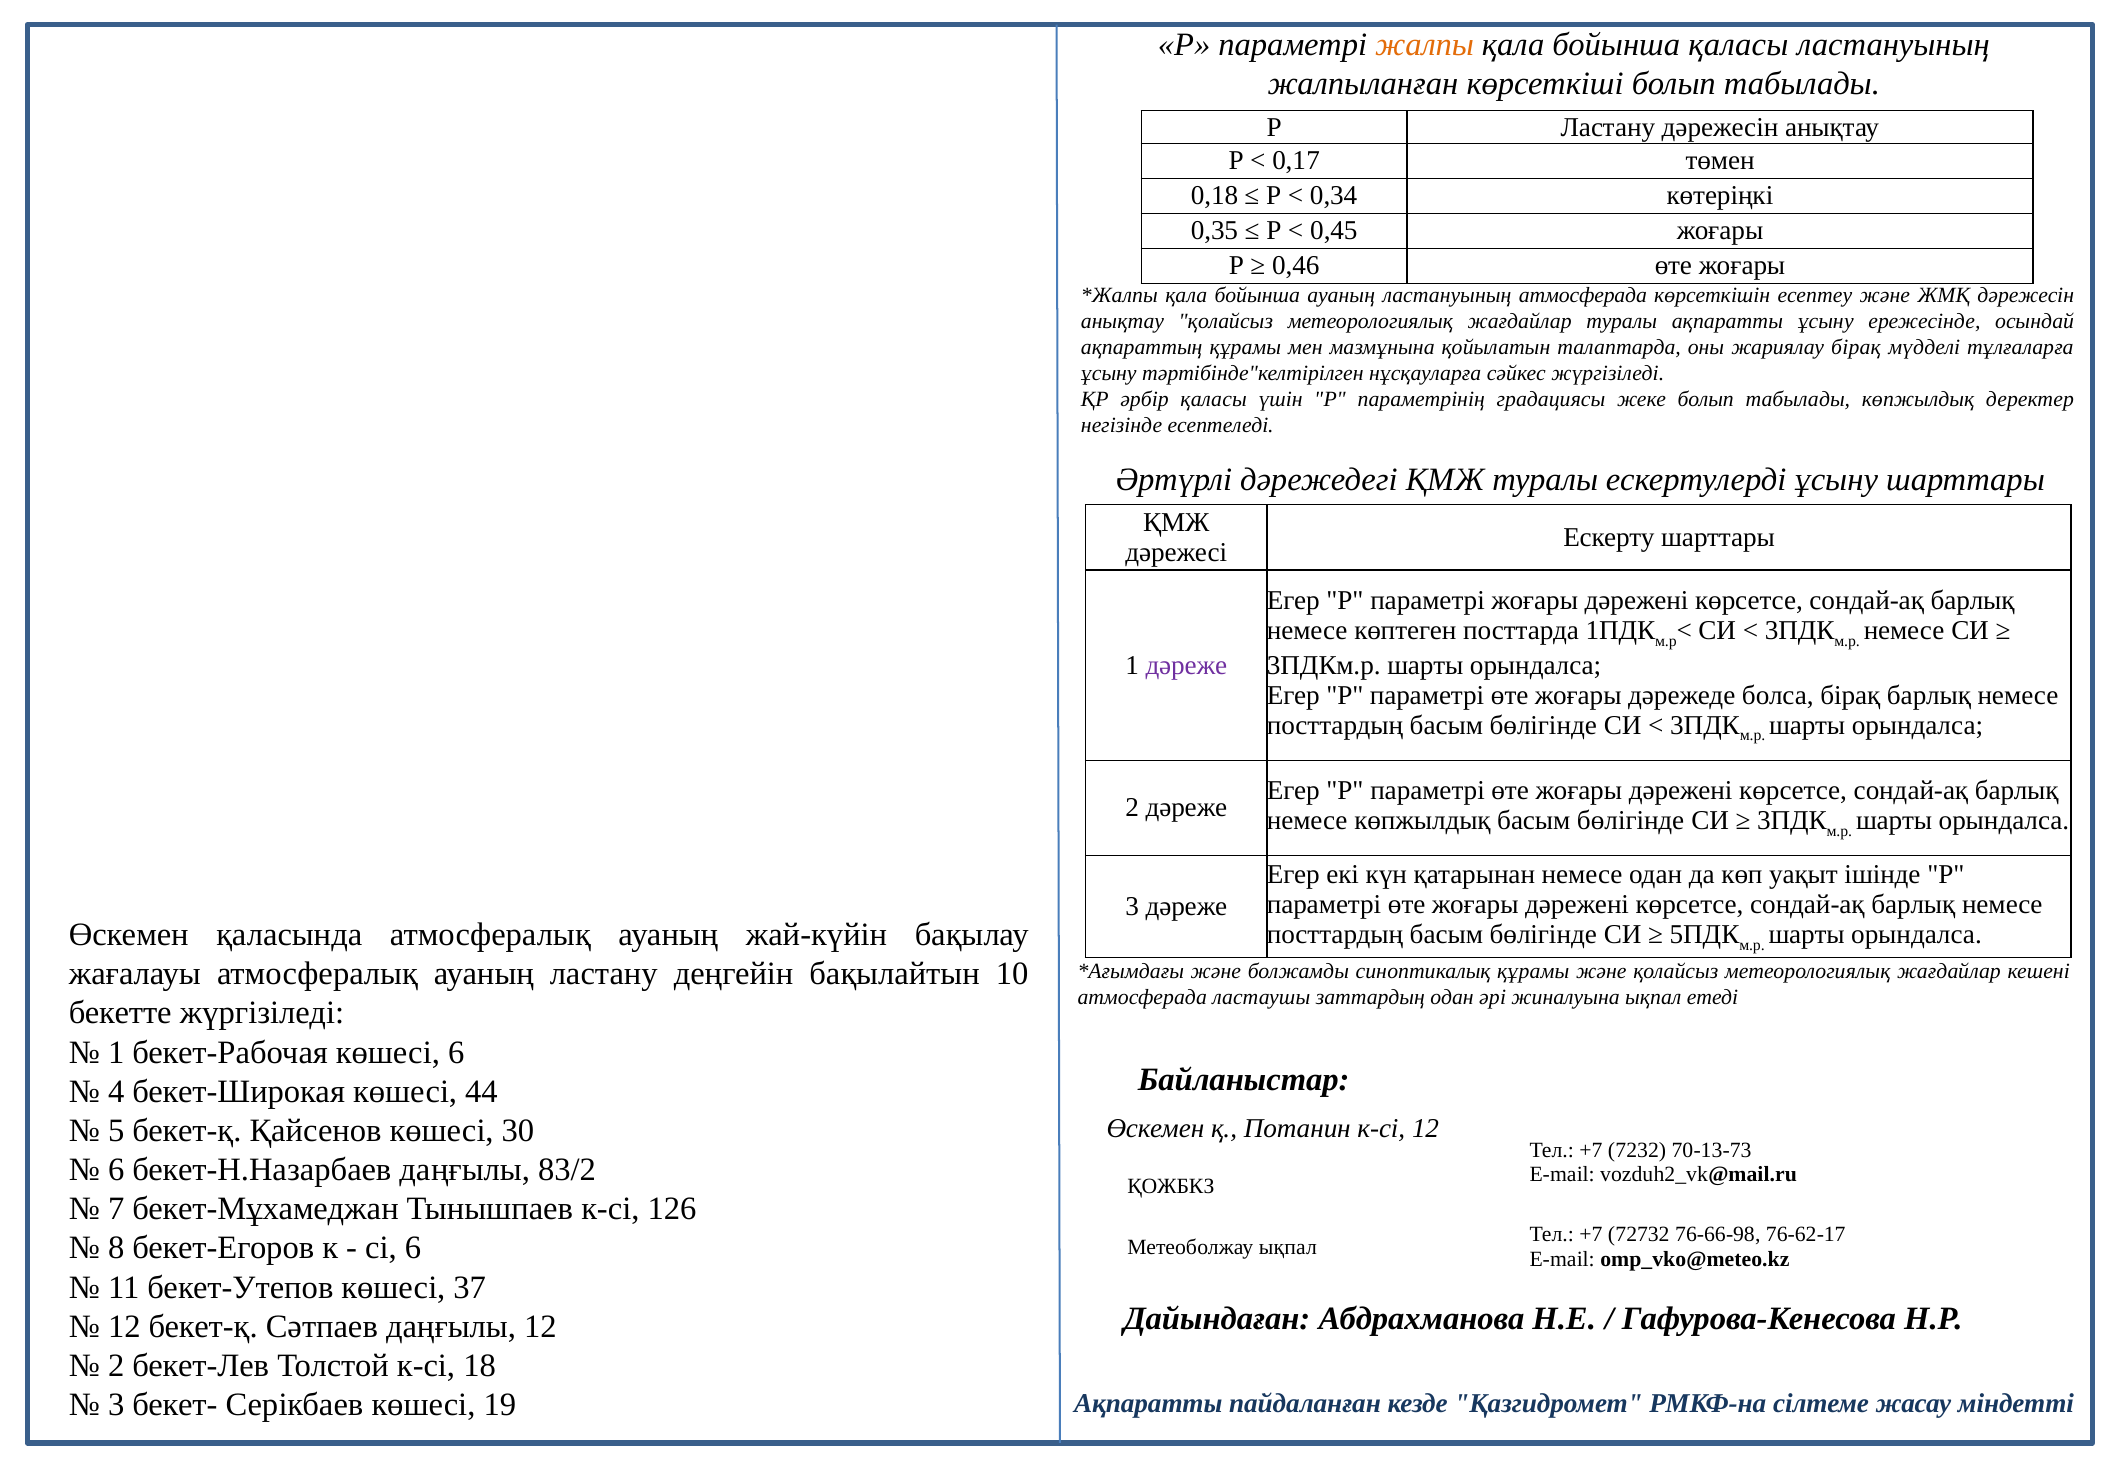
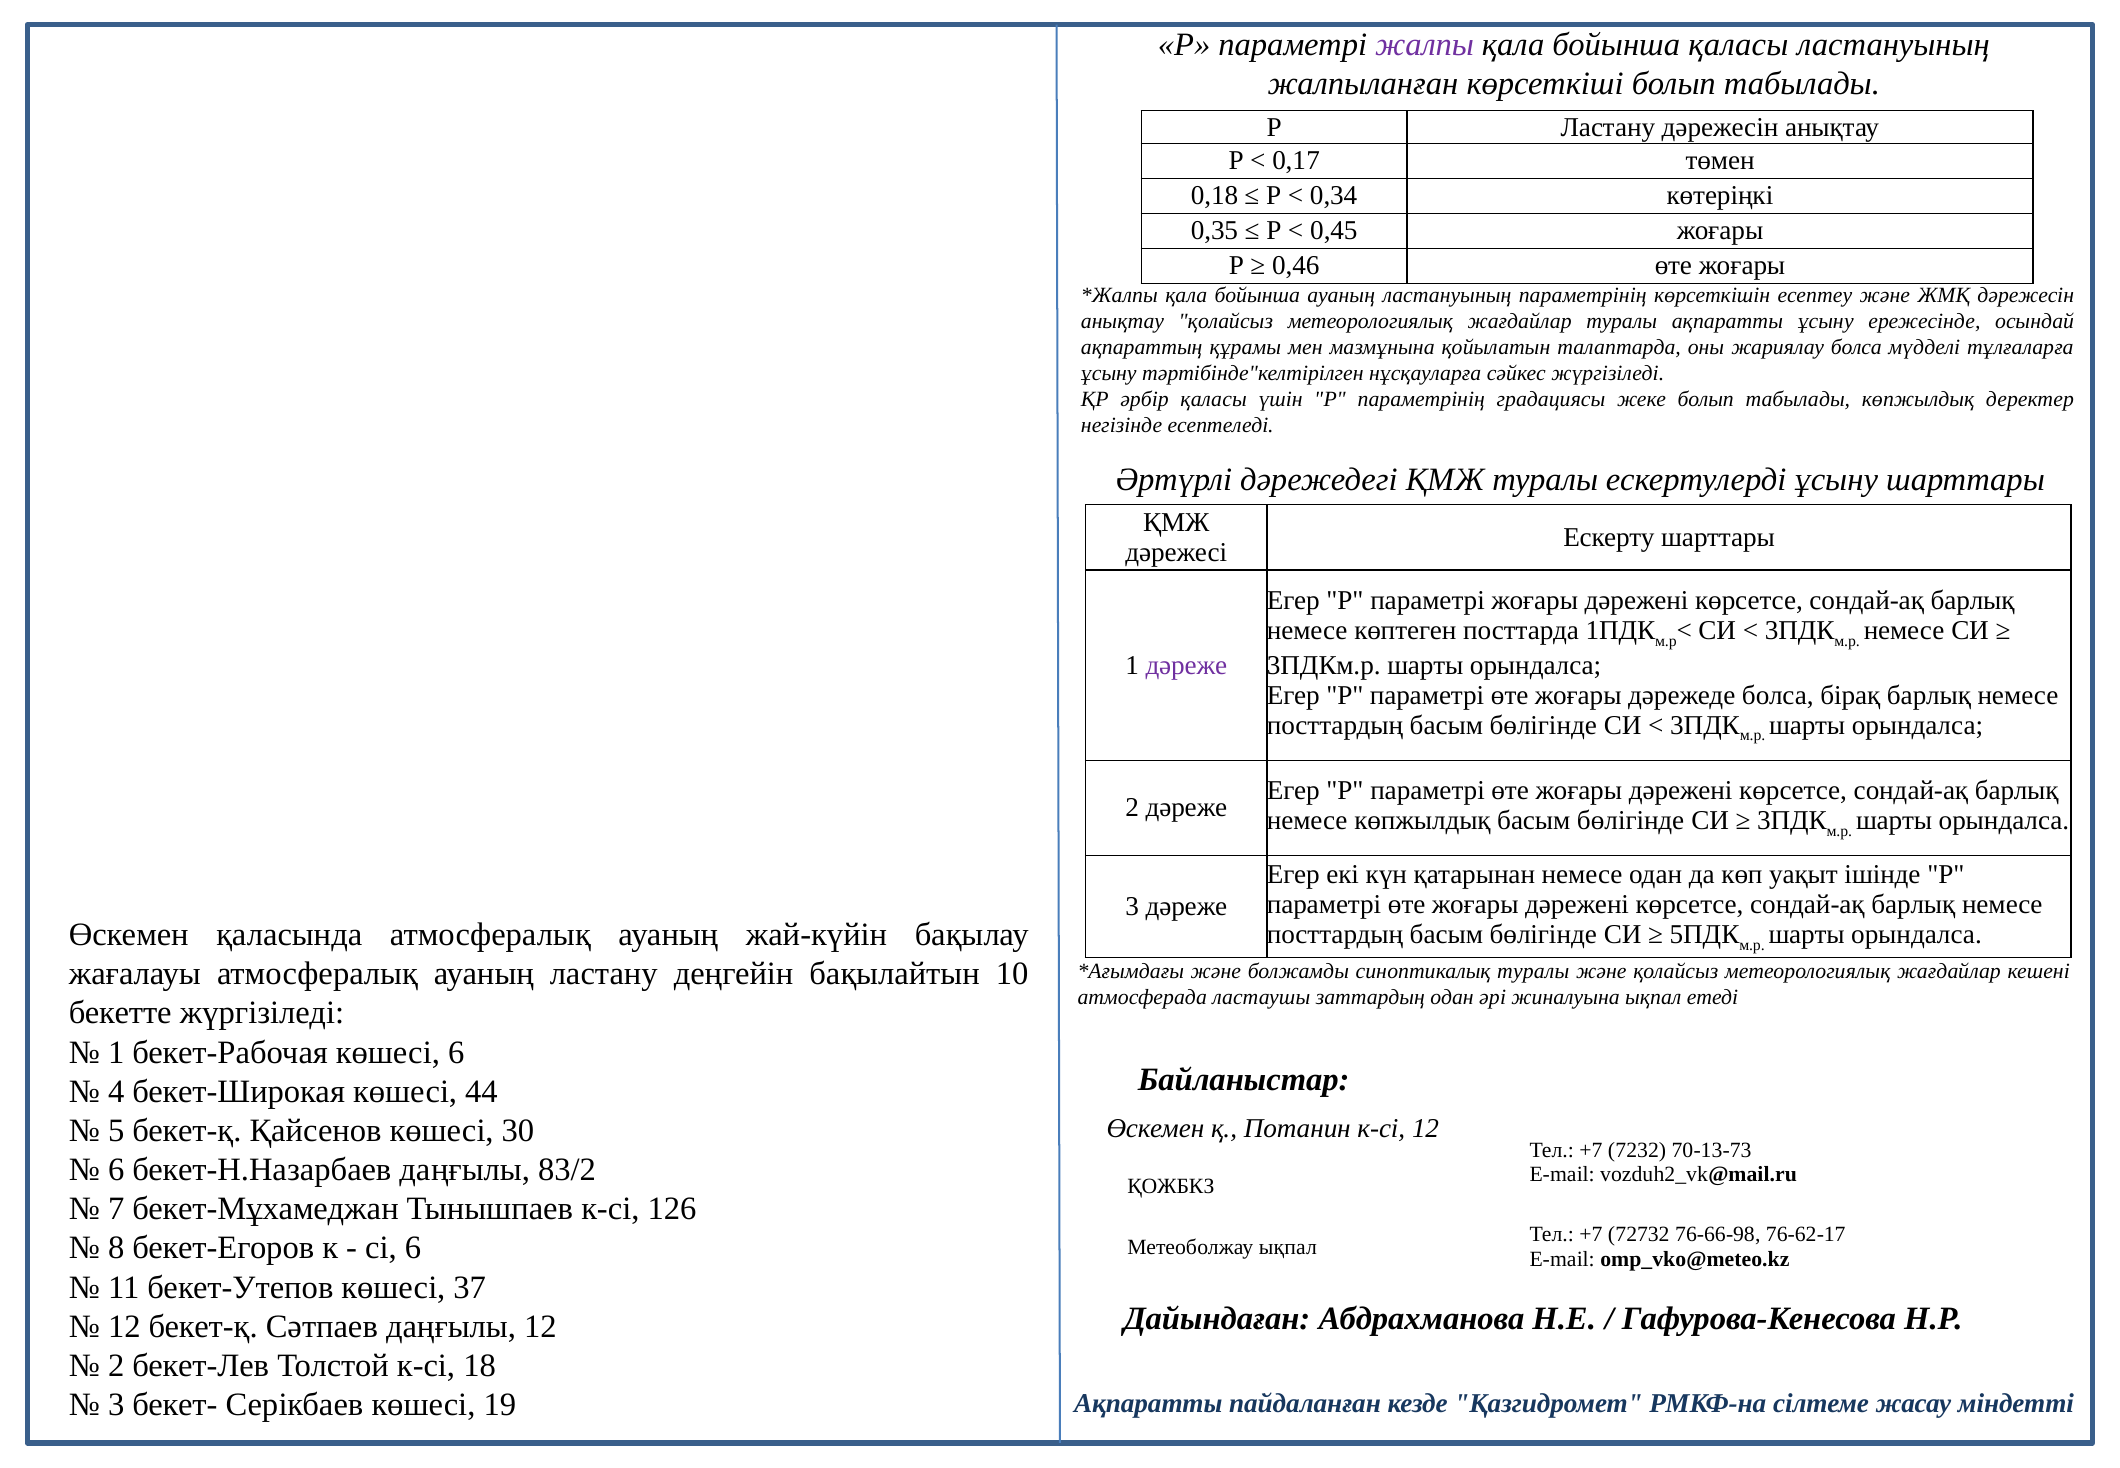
жалпы colour: orange -> purple (1425, 44)
ластануының атмосферада: атмосферада -> параметрінің (1583, 295)
жариялау бірақ: бірақ -> болса (1856, 347)
синоптикалық құрамы: құрамы -> туралы (1533, 971)
